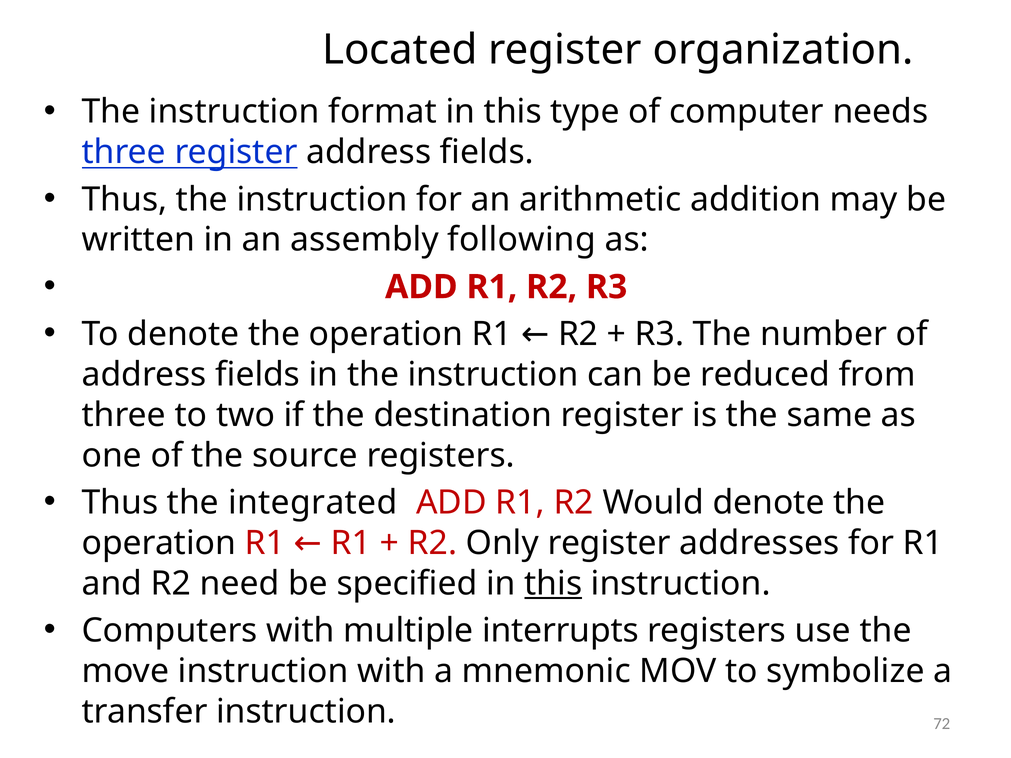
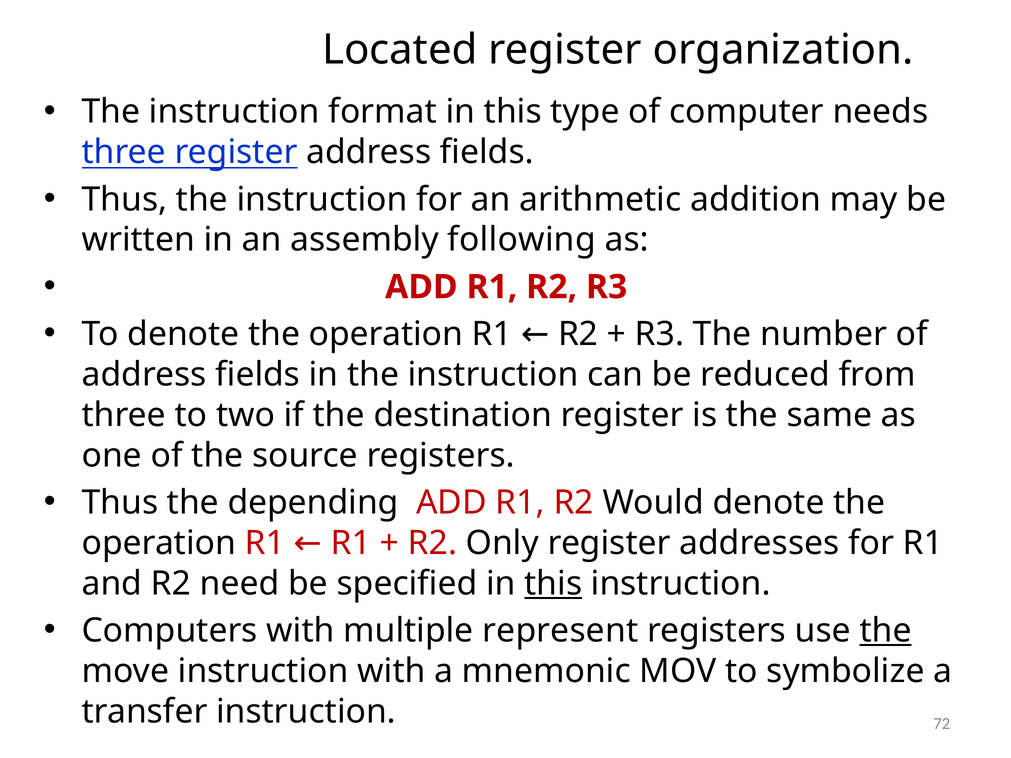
integrated: integrated -> depending (313, 503)
interrupts: interrupts -> represent (560, 631)
the underline: none -> present (886, 631)
